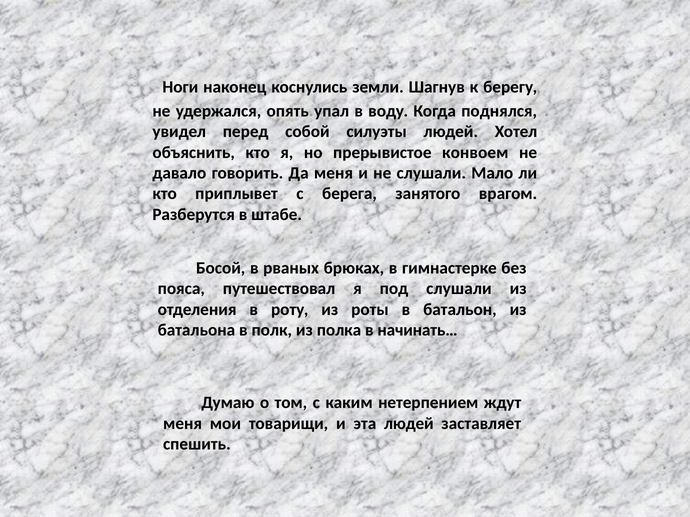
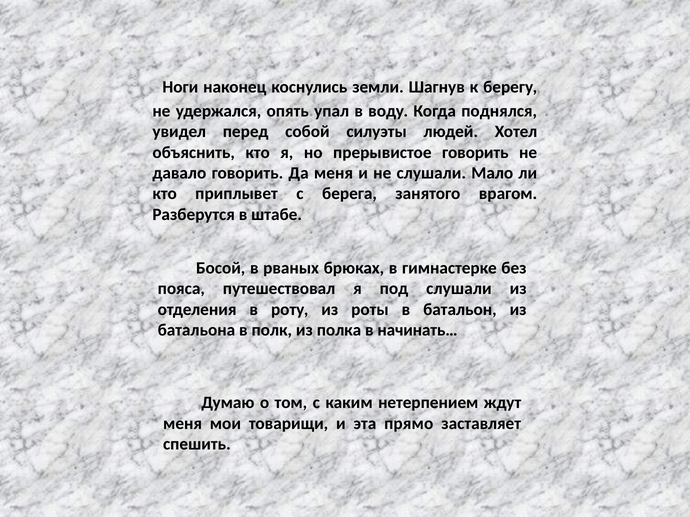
прерывистое конвоем: конвоем -> говорить (475, 153)
эта людей: людей -> прямо (409, 424)
